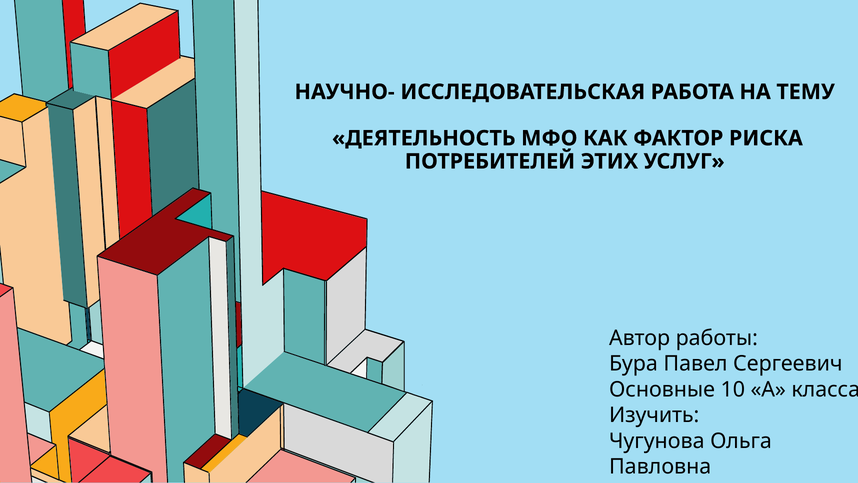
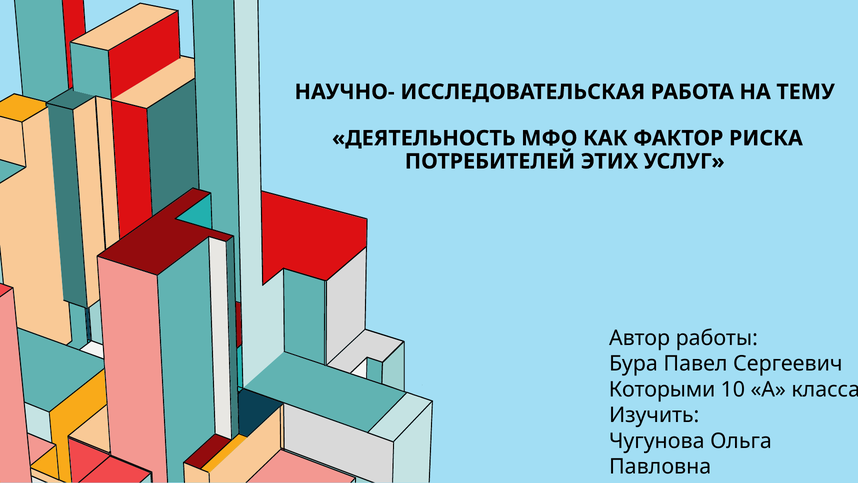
Основные: Основные -> Которыми (662, 389)
